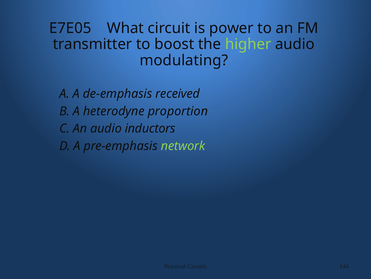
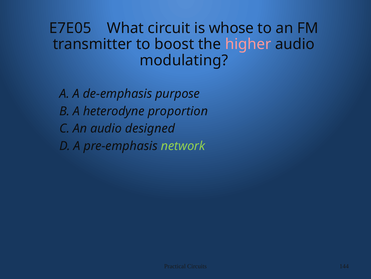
power: power -> whose (231, 28)
higher colour: light green -> pink (248, 44)
received: received -> purpose (178, 94)
inductors: inductors -> designed (150, 128)
